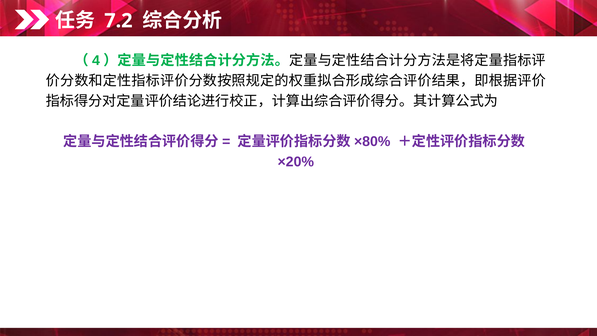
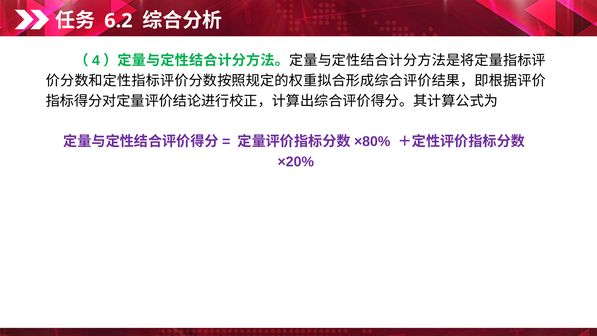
7.2: 7.2 -> 6.2 (118, 21)
